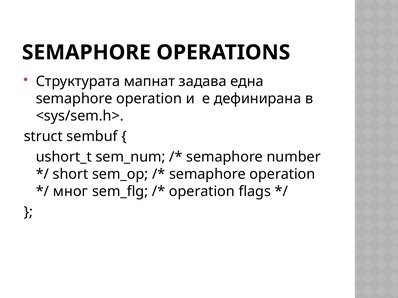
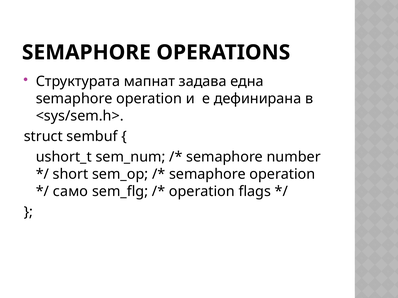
мног: мног -> само (70, 192)
